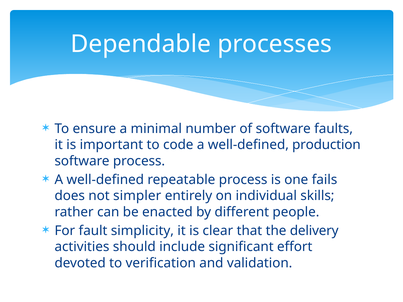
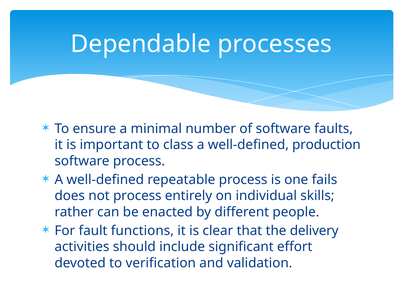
code: code -> class (178, 145)
not simpler: simpler -> process (137, 196)
simplicity: simplicity -> functions (142, 231)
